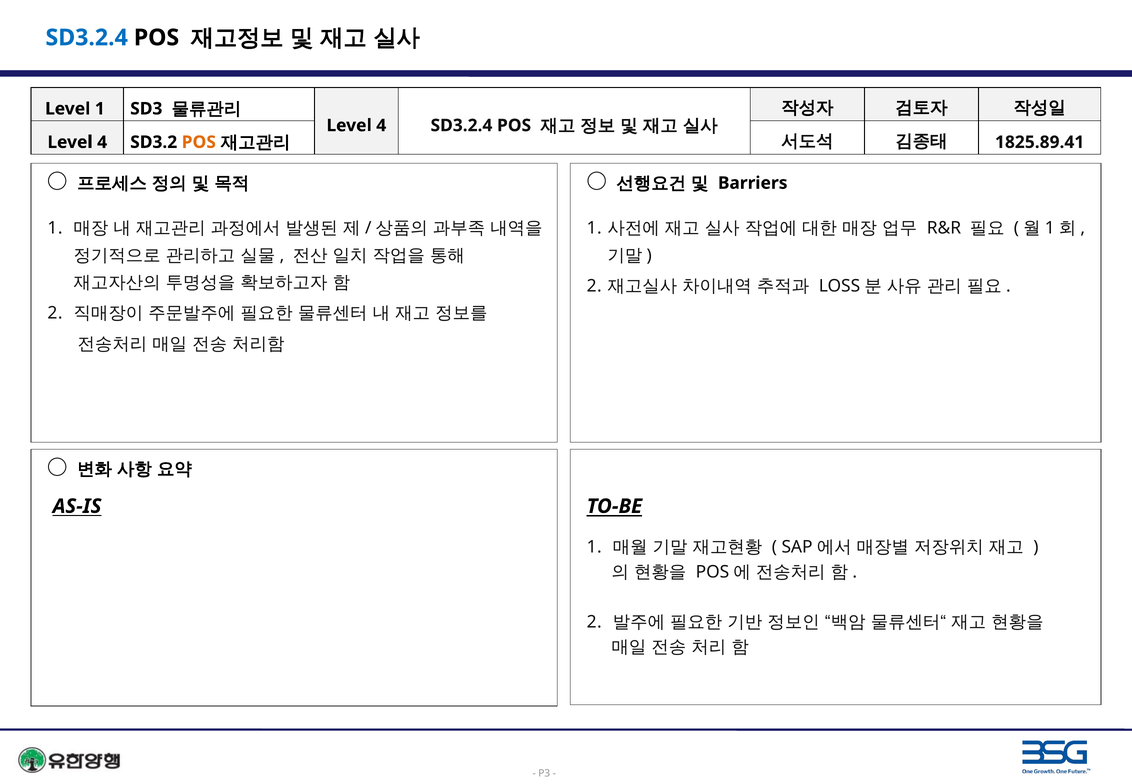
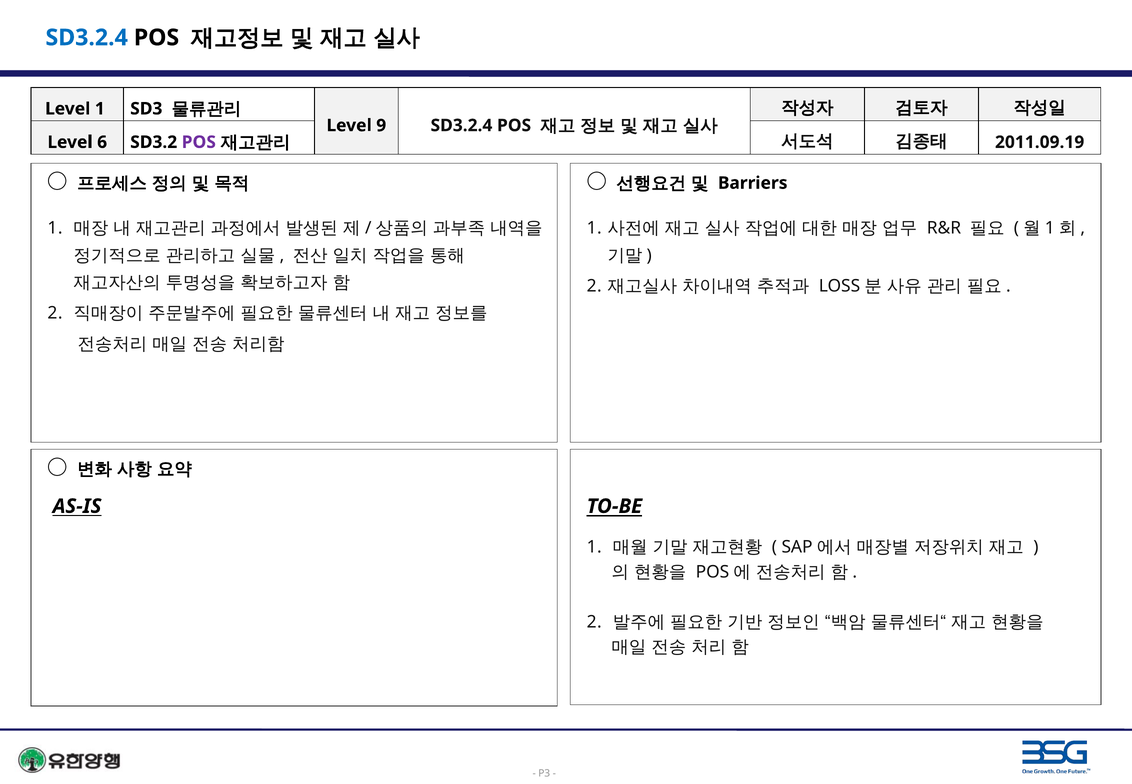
4: 4 -> 9 (381, 125)
4: 4 -> 6 (102, 142)
POS colour: orange -> purple (199, 142)
1825.89.41: 1825.89.41 -> 2011.09.19 (1040, 142)
